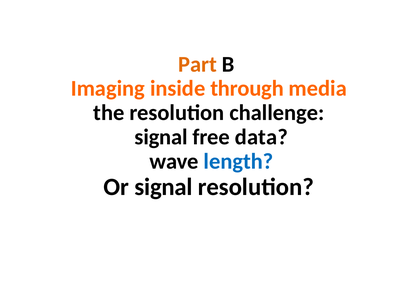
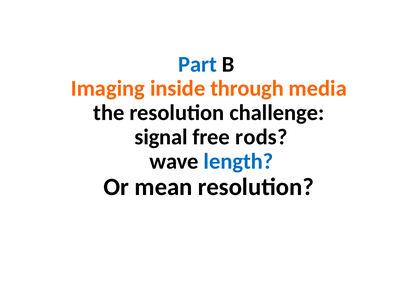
Part colour: orange -> blue (198, 64)
data: data -> rods (261, 137)
Or signal: signal -> mean (164, 187)
